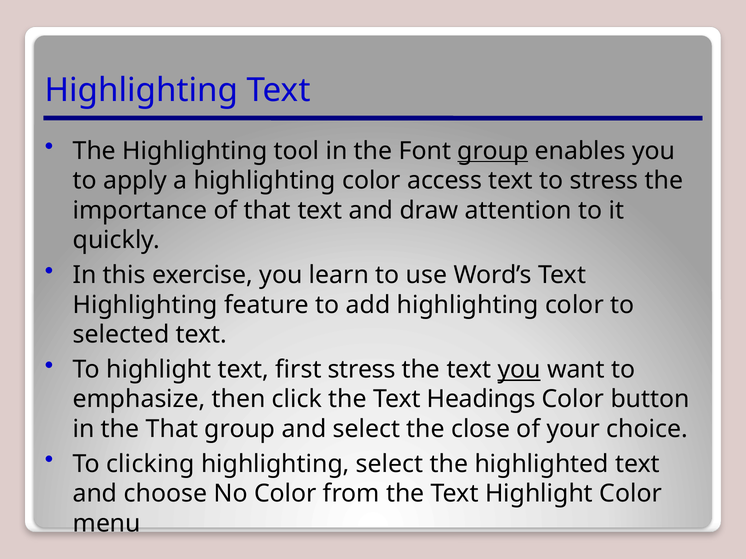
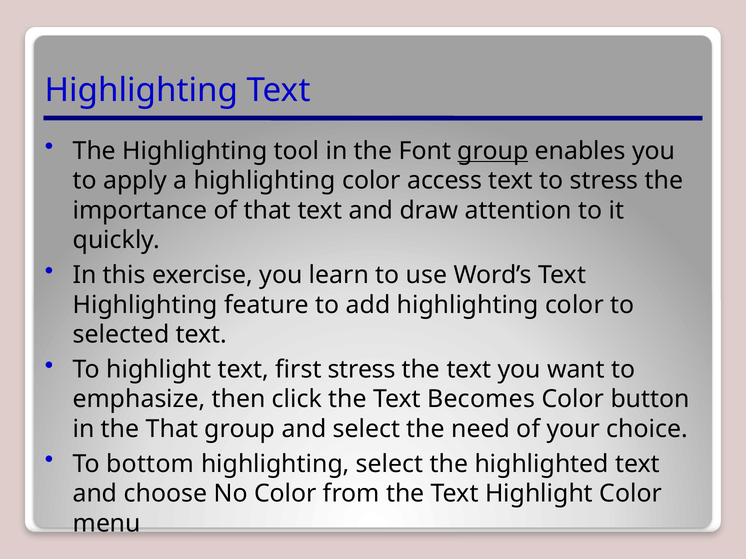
you underline: present -> none (519, 370)
Headings: Headings -> Becomes (481, 400)
close: close -> need (481, 429)
clicking: clicking -> bottom (150, 464)
